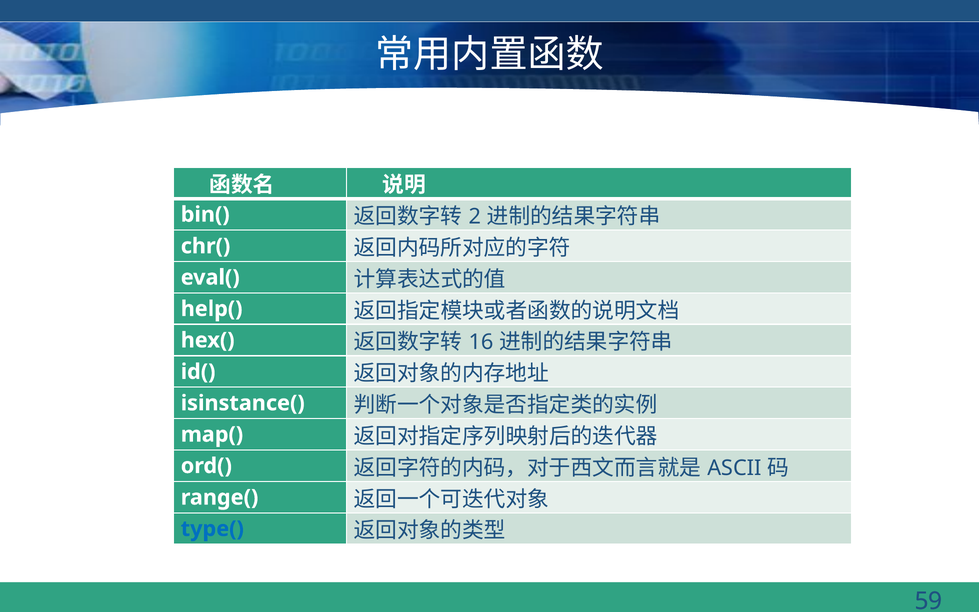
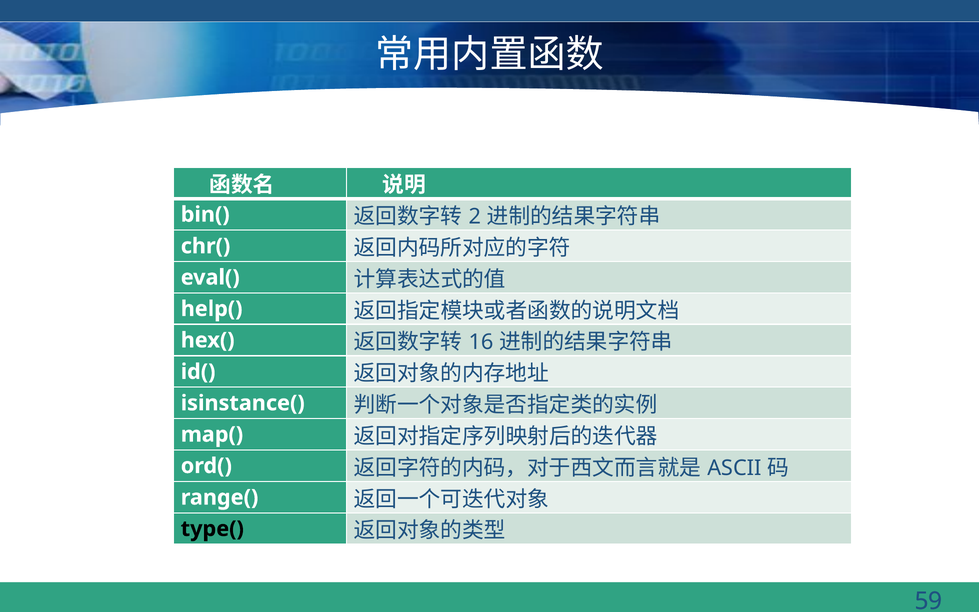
type( colour: blue -> black (212, 529)
